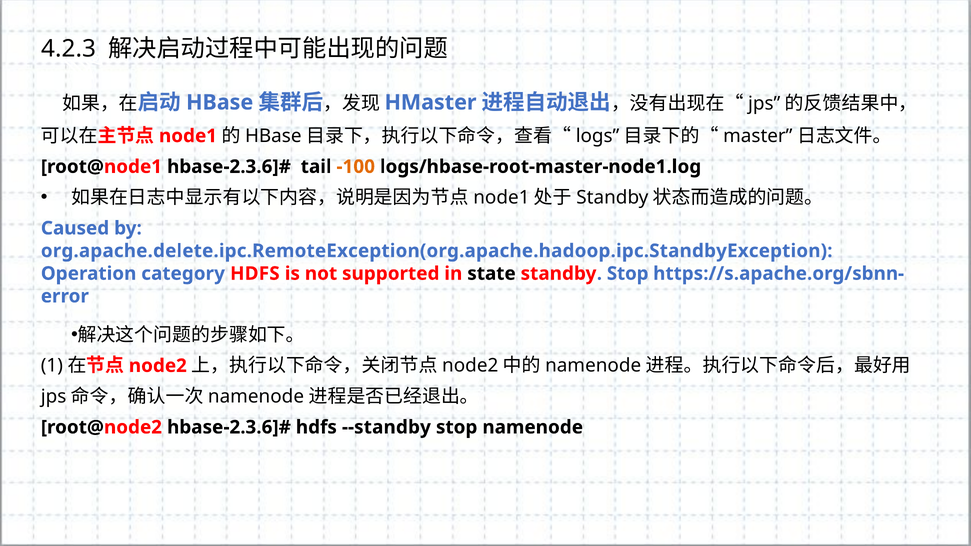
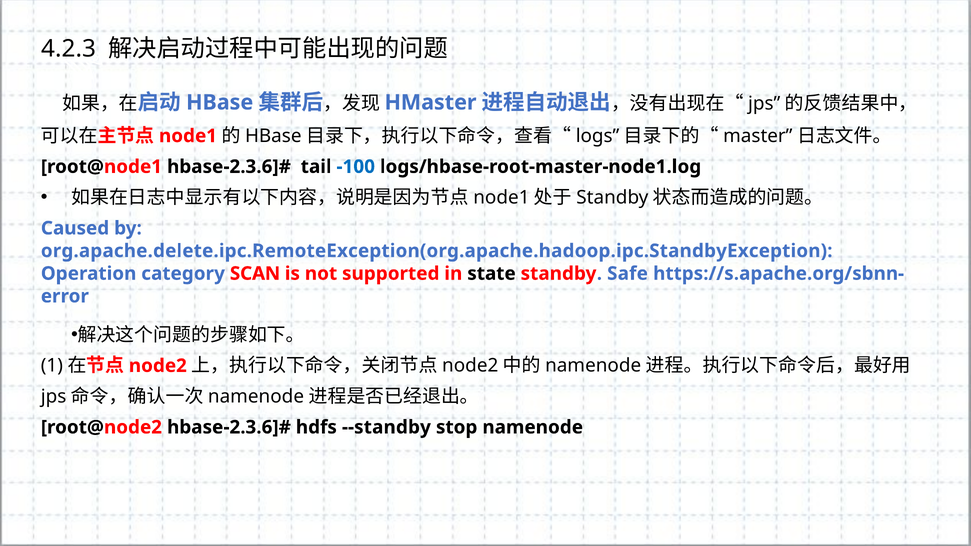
-100 colour: orange -> blue (356, 167)
category HDFS: HDFS -> SCAN (255, 274)
standby Stop: Stop -> Safe (627, 274)
